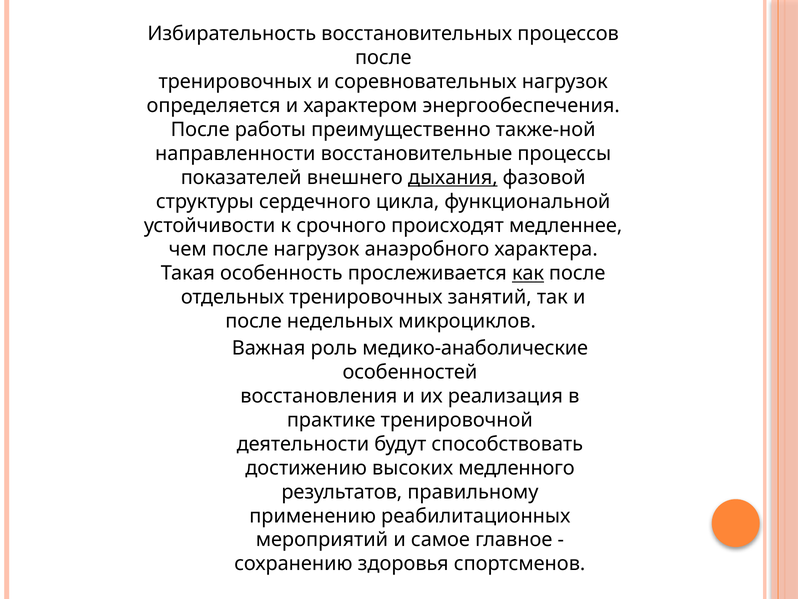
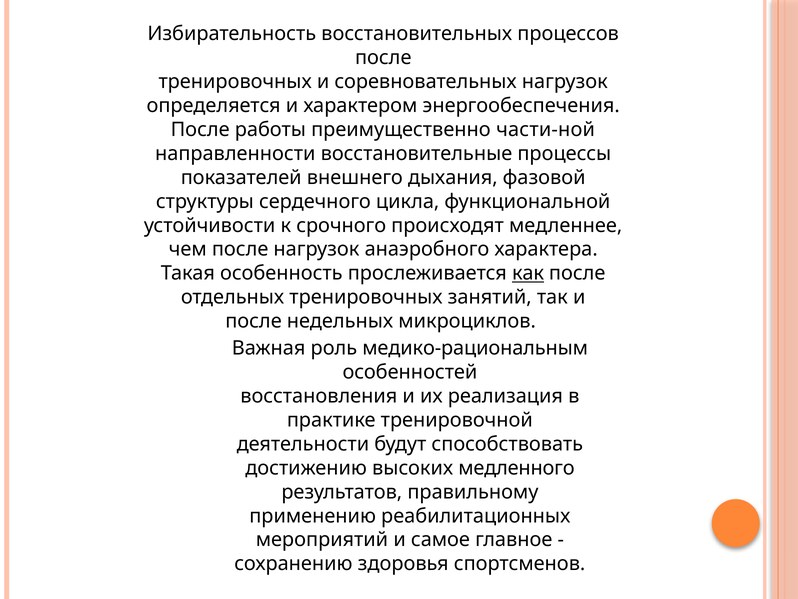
также-ной: также-ной -> части-ной (546, 129)
дыхания underline: present -> none (453, 177)
медико-анаболические: медико-анаболические -> медико-рациональным (475, 348)
